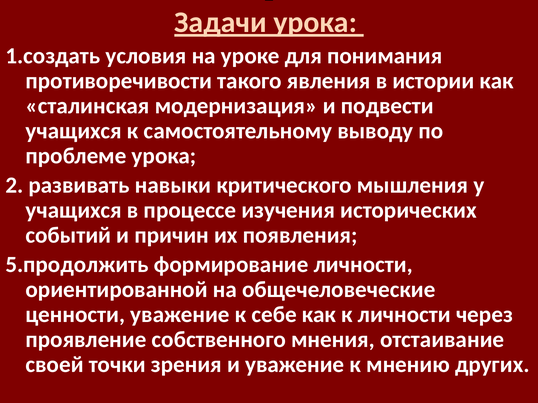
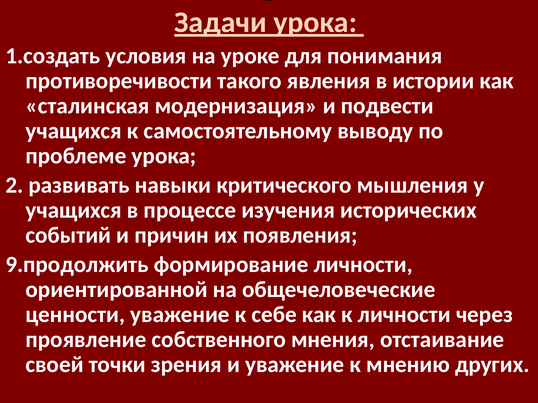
5.продолжить: 5.продолжить -> 9.продолжить (77, 265)
